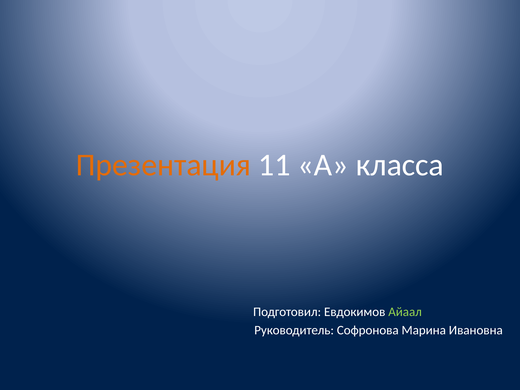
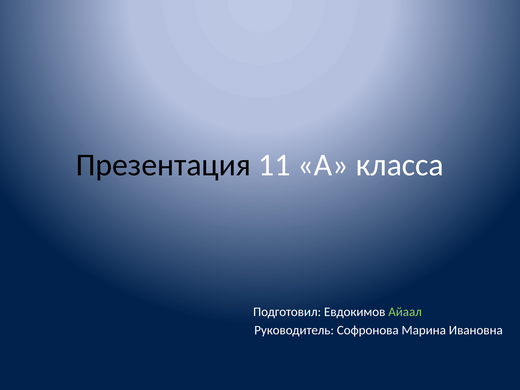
Презентация colour: orange -> black (163, 165)
